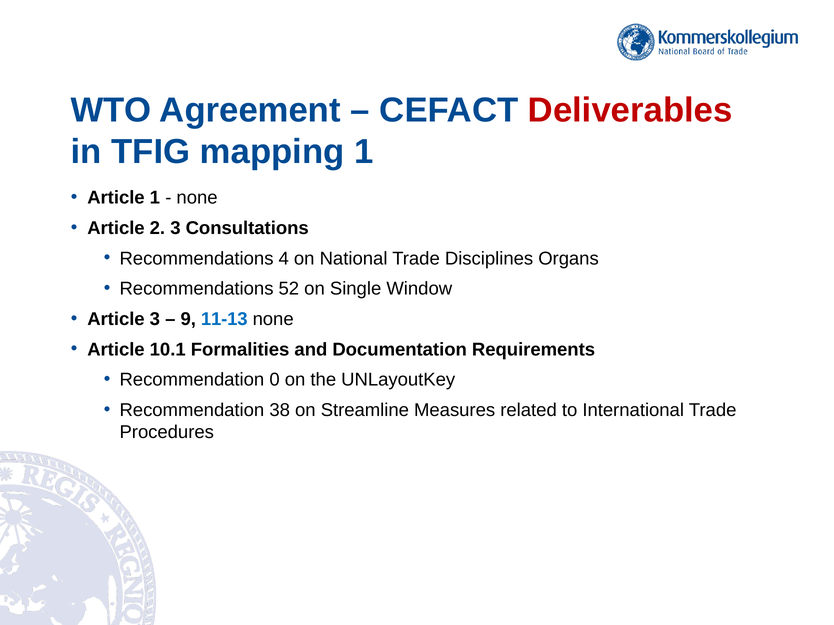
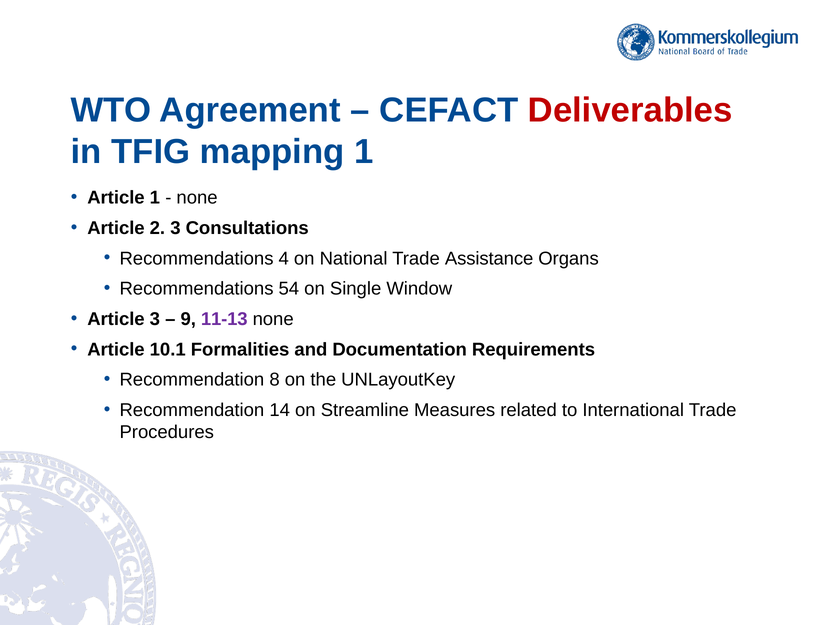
Disciplines: Disciplines -> Assistance (489, 259)
52: 52 -> 54 (289, 289)
11-13 colour: blue -> purple (224, 319)
0: 0 -> 8 (275, 380)
38: 38 -> 14 (280, 410)
